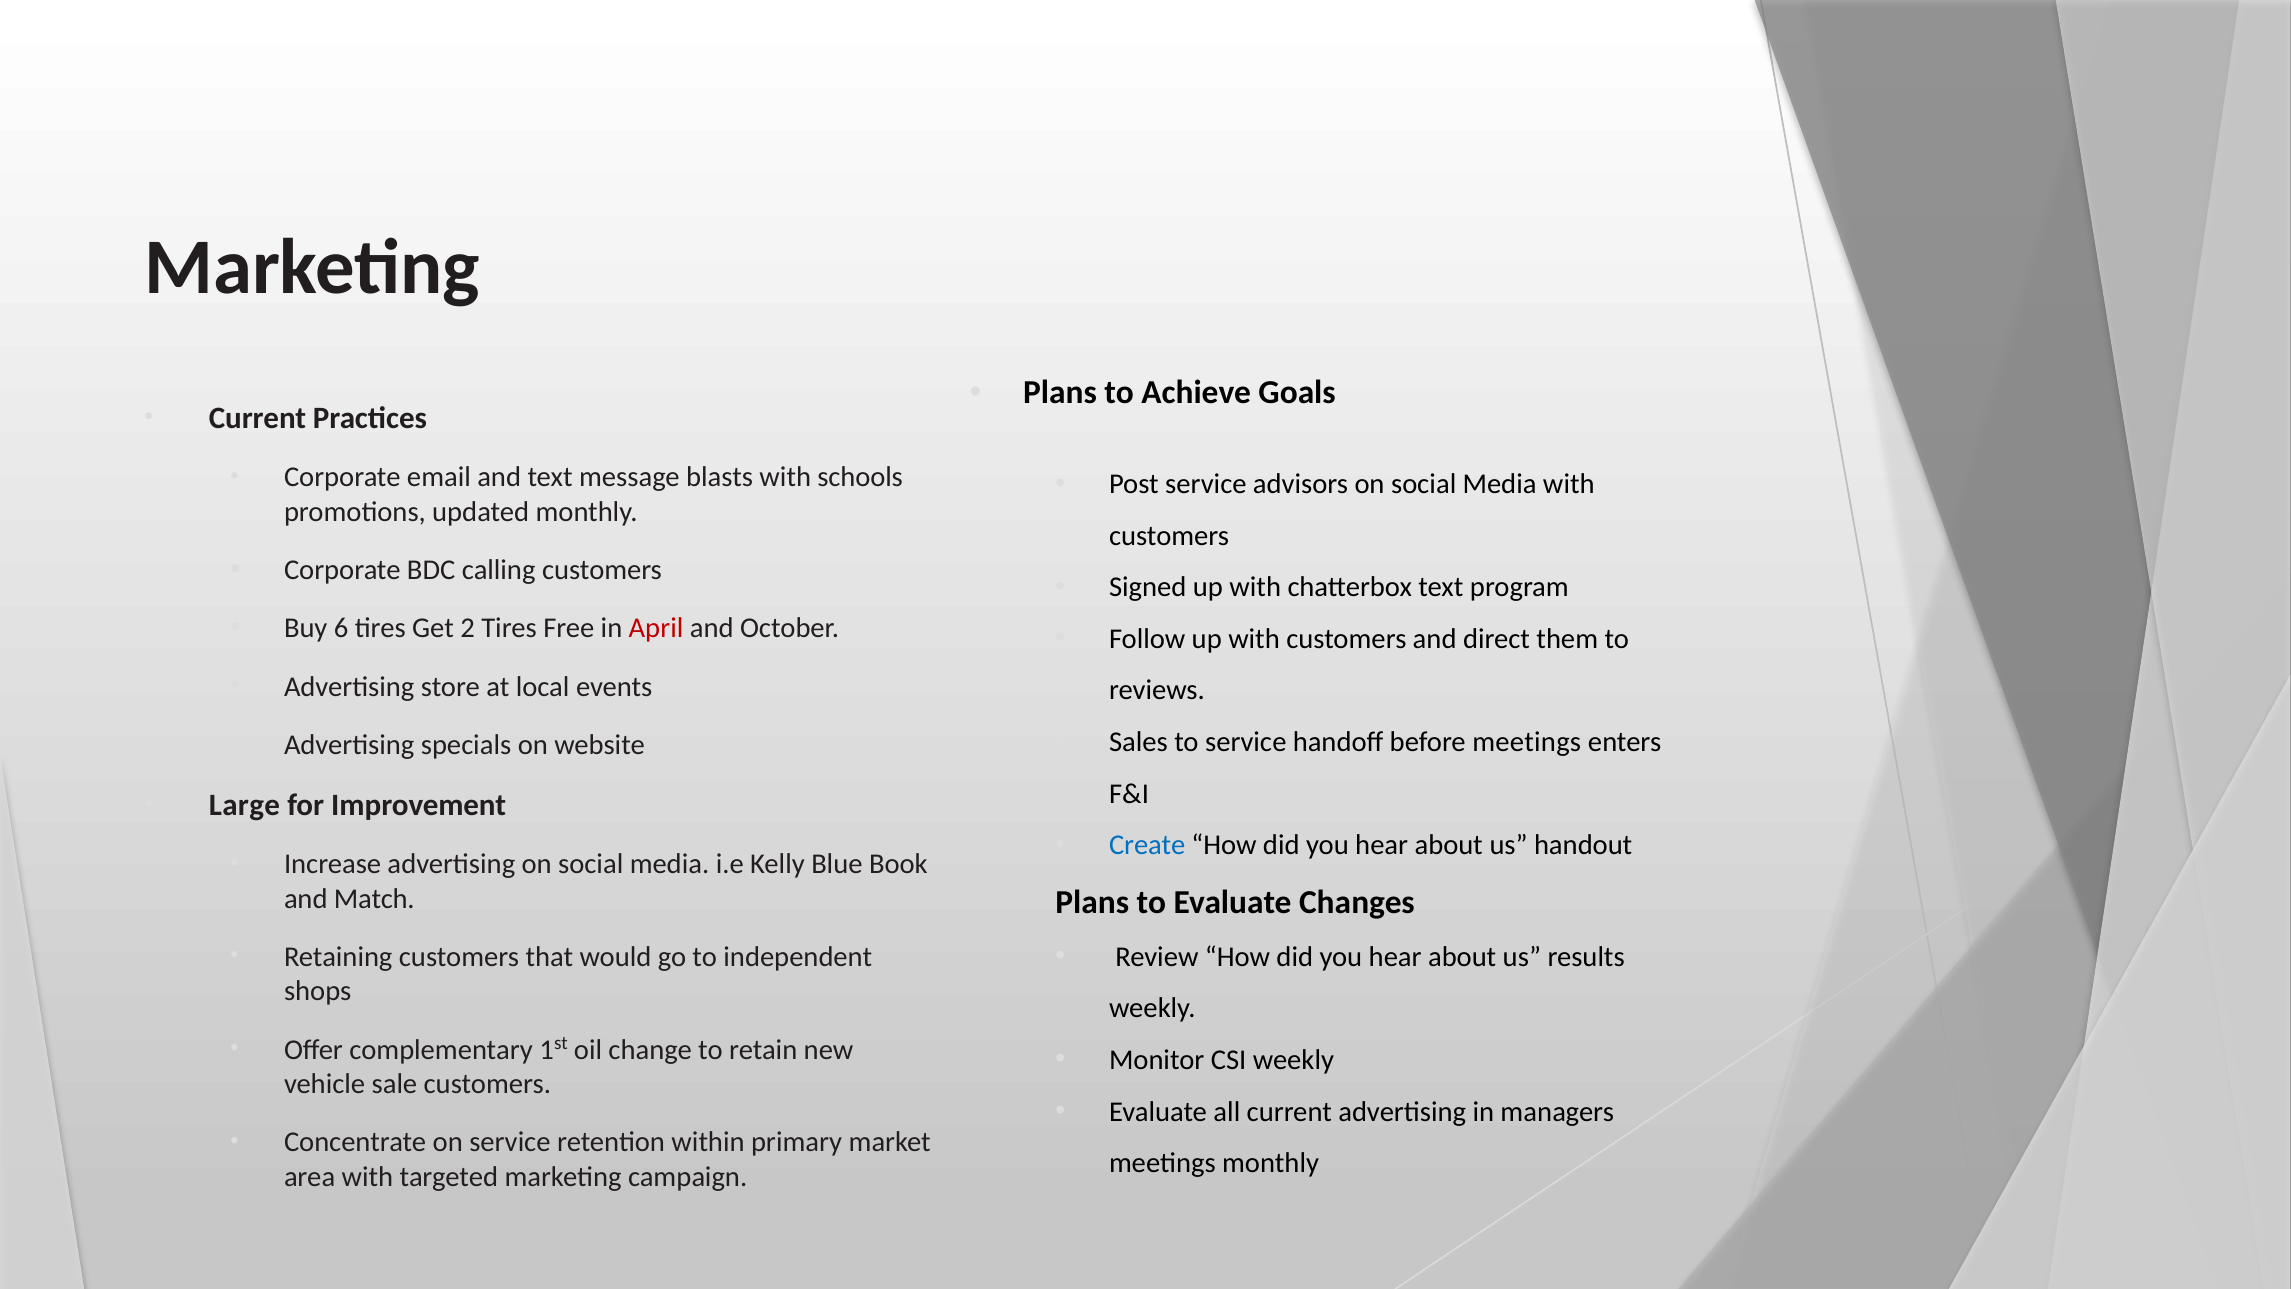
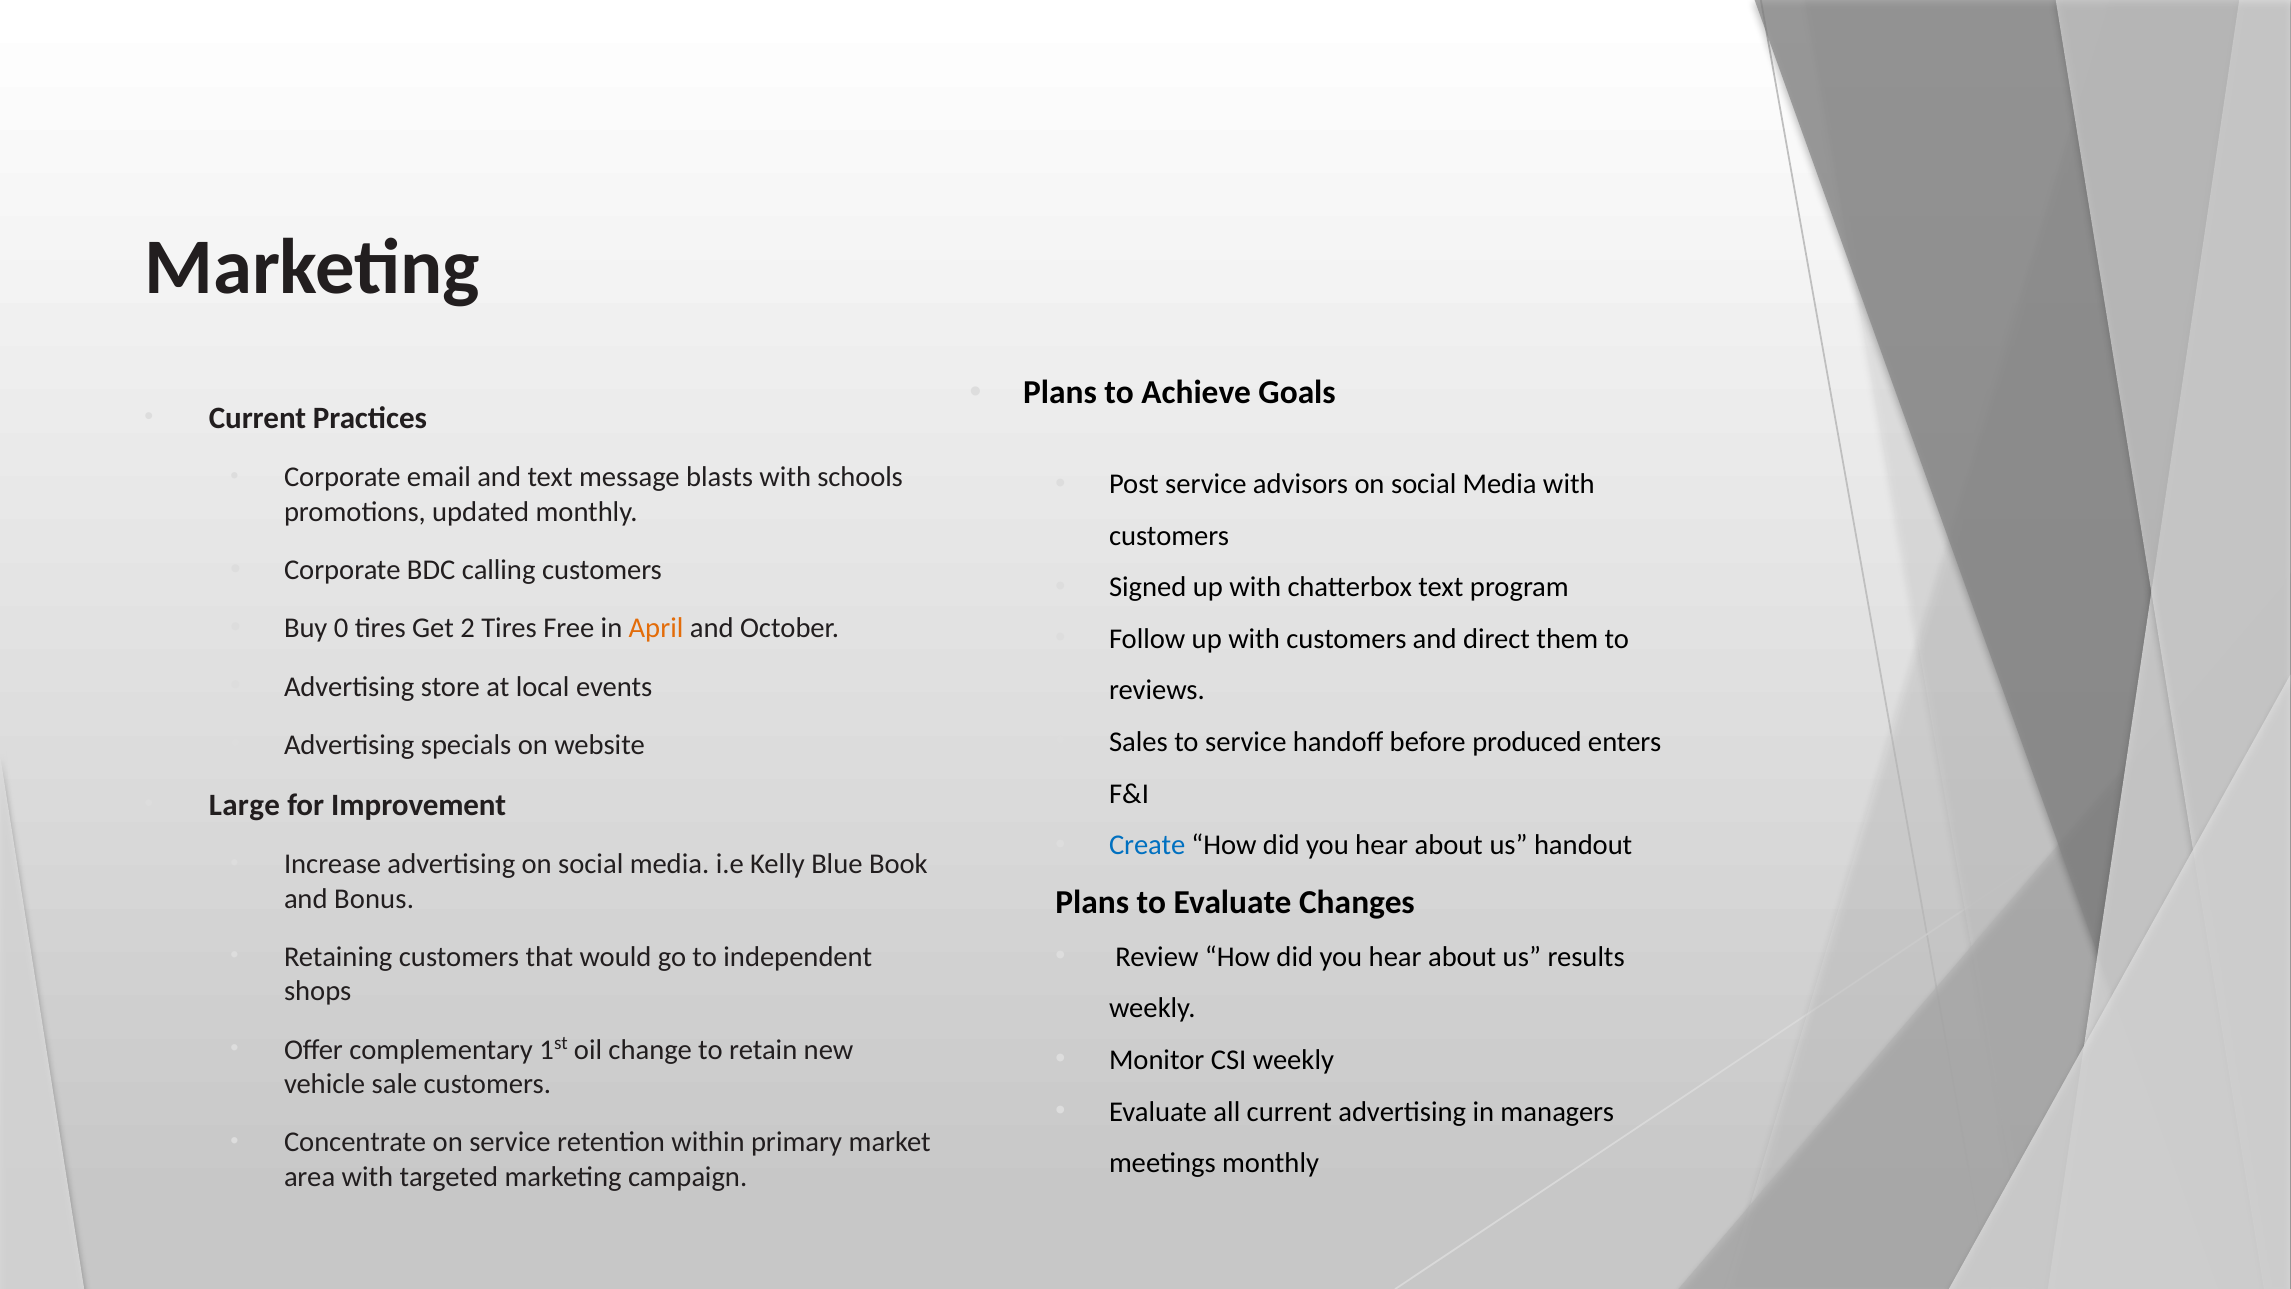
6: 6 -> 0 (341, 628)
April colour: red -> orange (656, 628)
before meetings: meetings -> produced (1527, 742)
Match: Match -> Bonus (374, 898)
